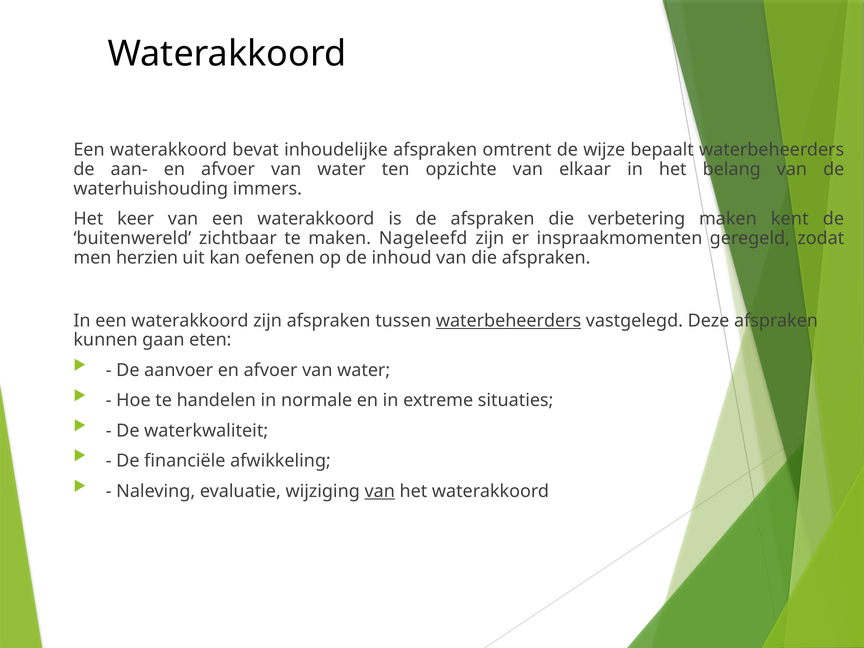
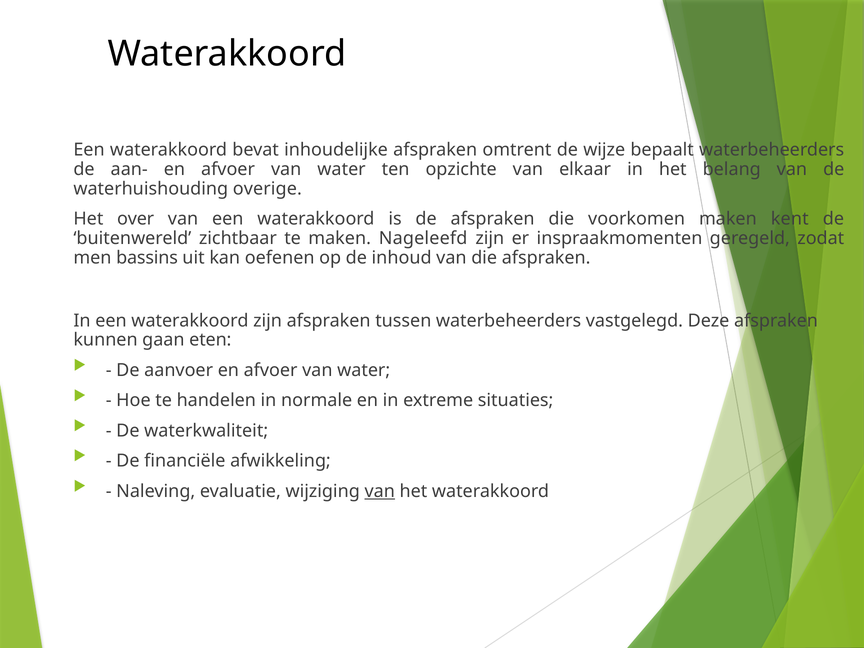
immers: immers -> overige (267, 189)
keer: keer -> over (136, 219)
verbetering: verbetering -> voorkomen (637, 219)
herzien: herzien -> bassins (147, 258)
waterbeheerders underline: present -> none (509, 321)
